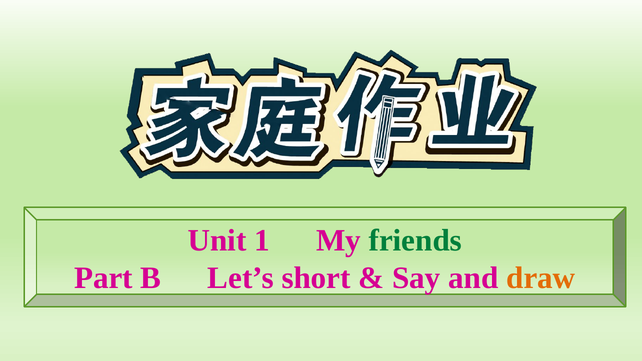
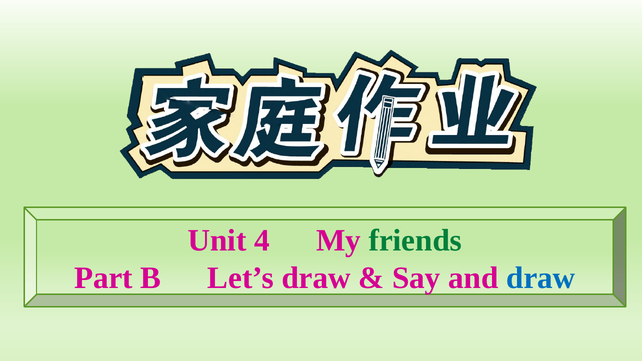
1: 1 -> 4 (262, 241)
Let’s short: short -> draw (316, 278)
draw colour: orange -> blue (541, 278)
